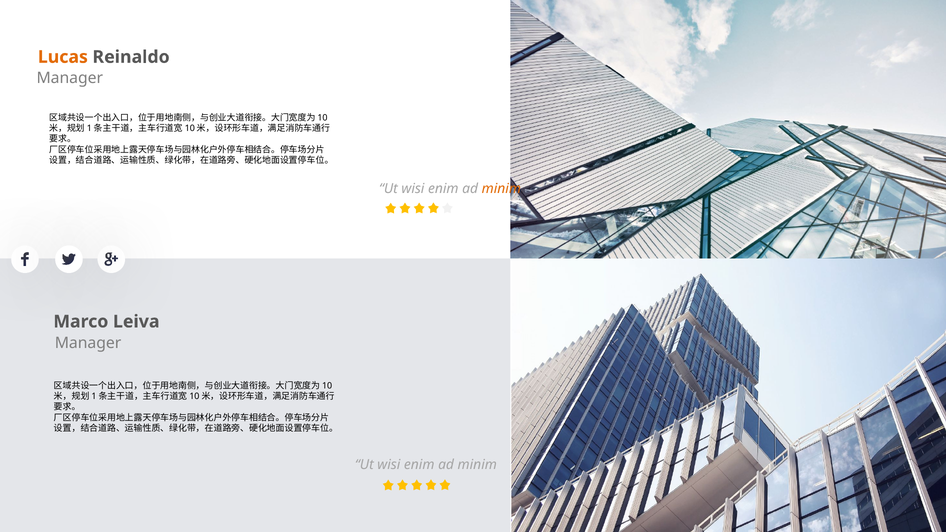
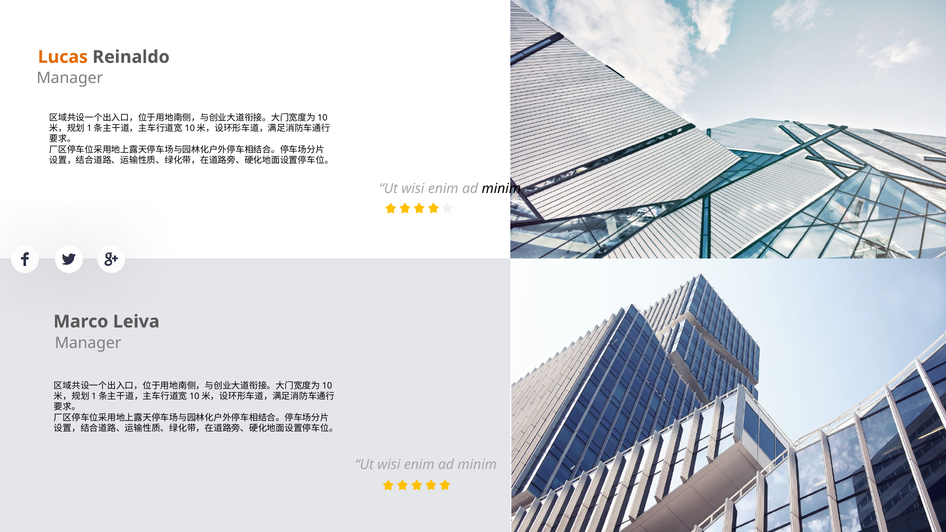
minim colour: orange -> black (501, 189)
